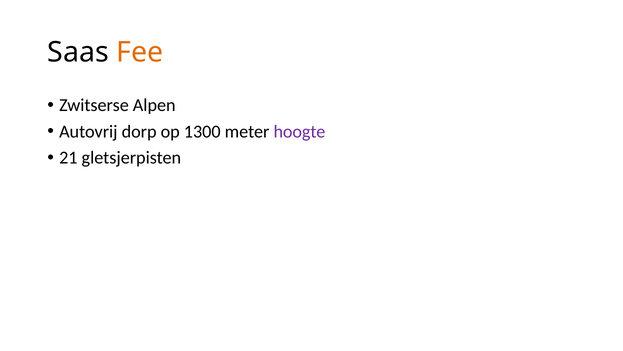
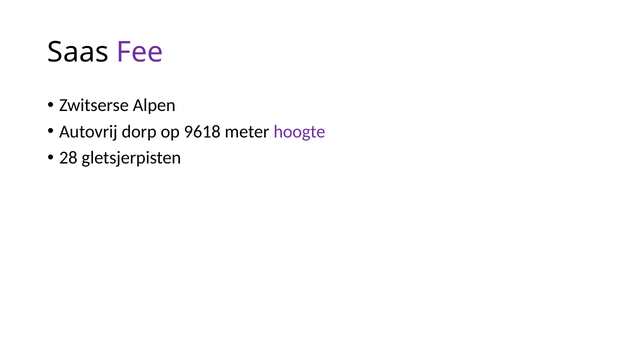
Fee colour: orange -> purple (140, 52)
1300: 1300 -> 9618 (202, 131)
21: 21 -> 28 (68, 157)
